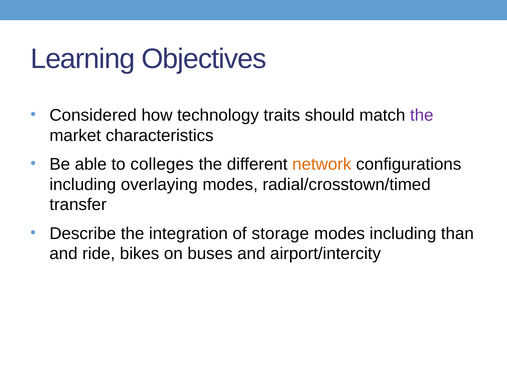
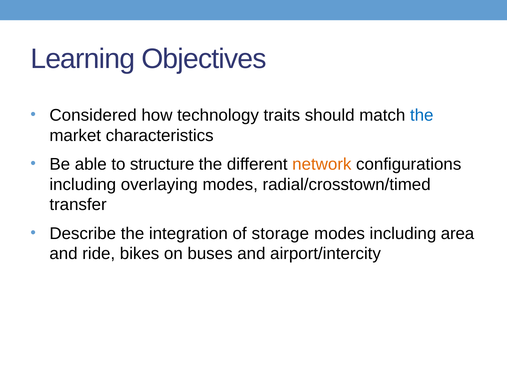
the colour: purple -> blue (422, 115)
colleges: colleges -> structure (162, 164)
than: than -> area (457, 234)
